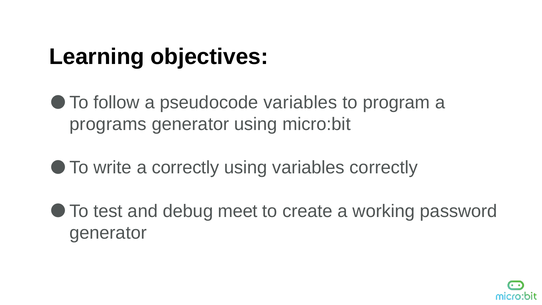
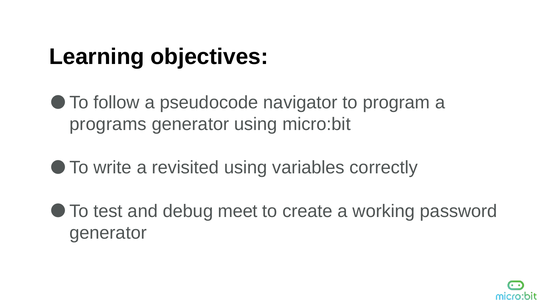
pseudocode variables: variables -> navigator (300, 103)
a correctly: correctly -> revisited (185, 168)
